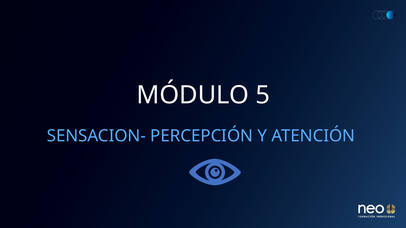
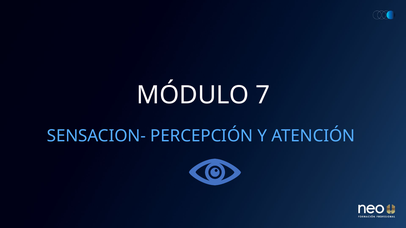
5: 5 -> 7 (263, 95)
